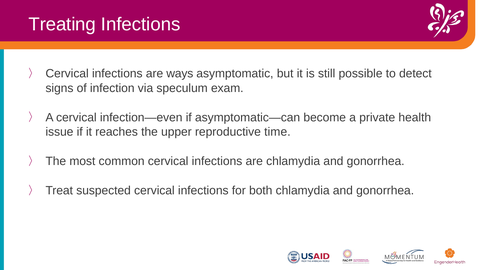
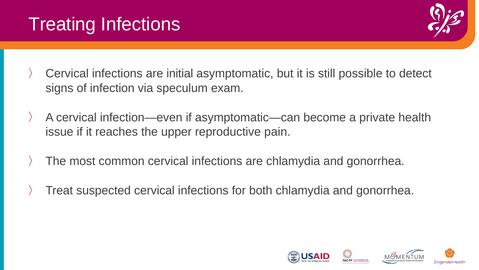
ways: ways -> initial (180, 74)
time: time -> pain (277, 132)
